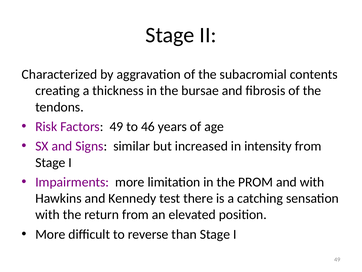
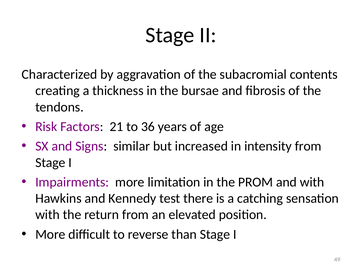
Factors 49: 49 -> 21 (116, 126)
46: 46 -> 36 (148, 126)
